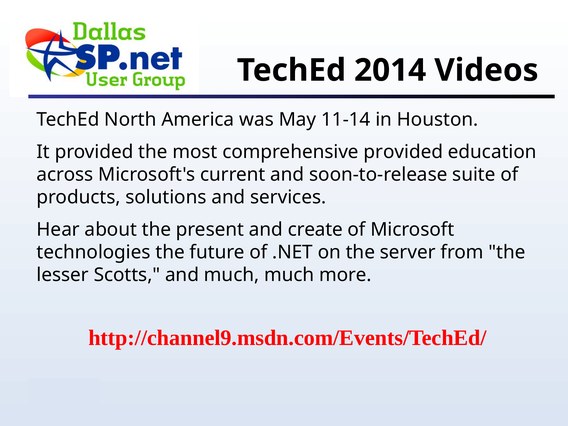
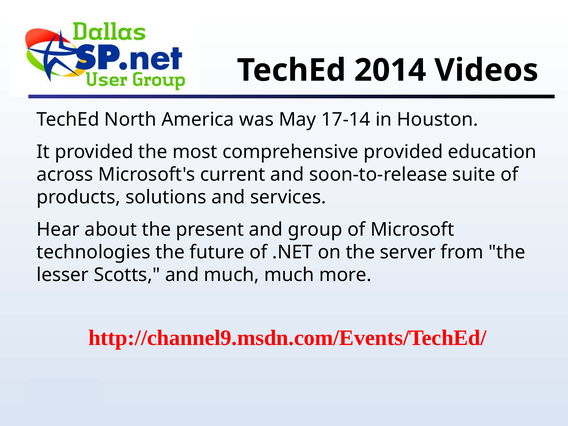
11-14: 11-14 -> 17-14 (346, 120)
create: create -> group (315, 229)
